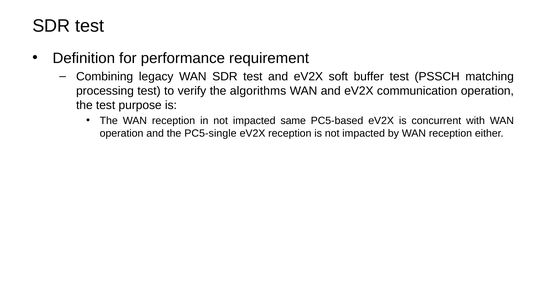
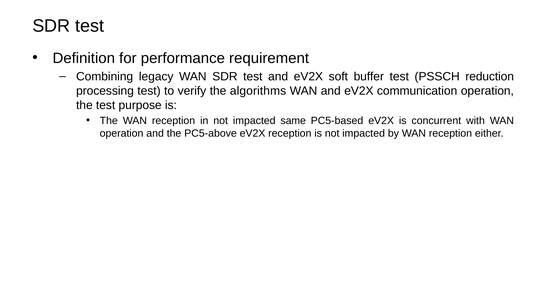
matching: matching -> reduction (490, 77)
PC5-single: PC5-single -> PC5-above (211, 133)
